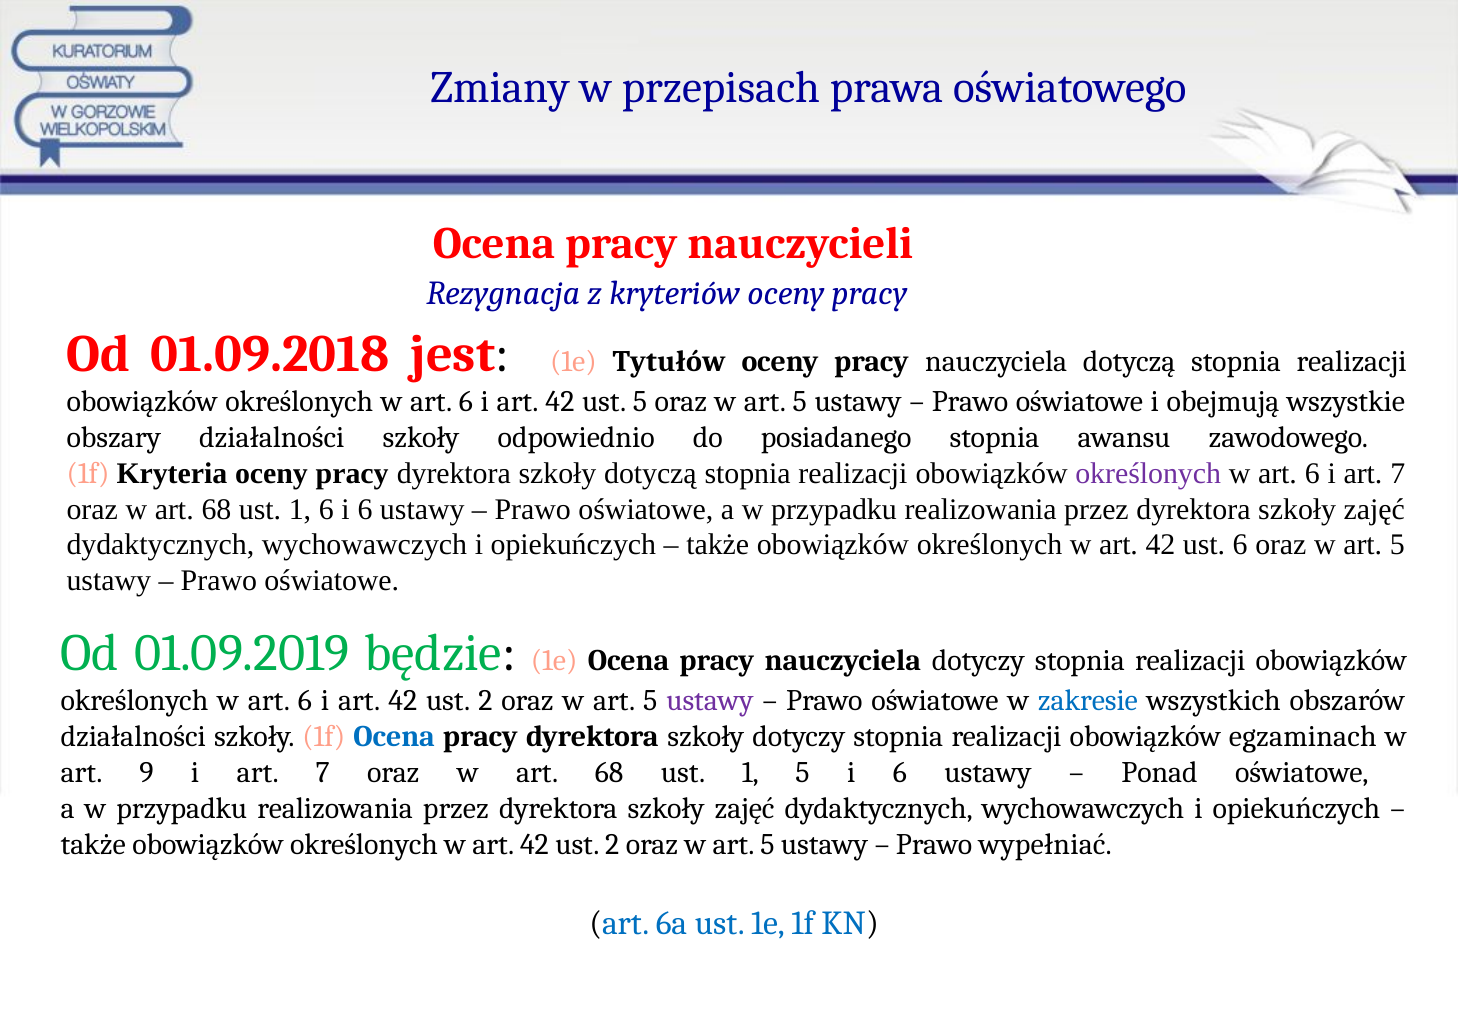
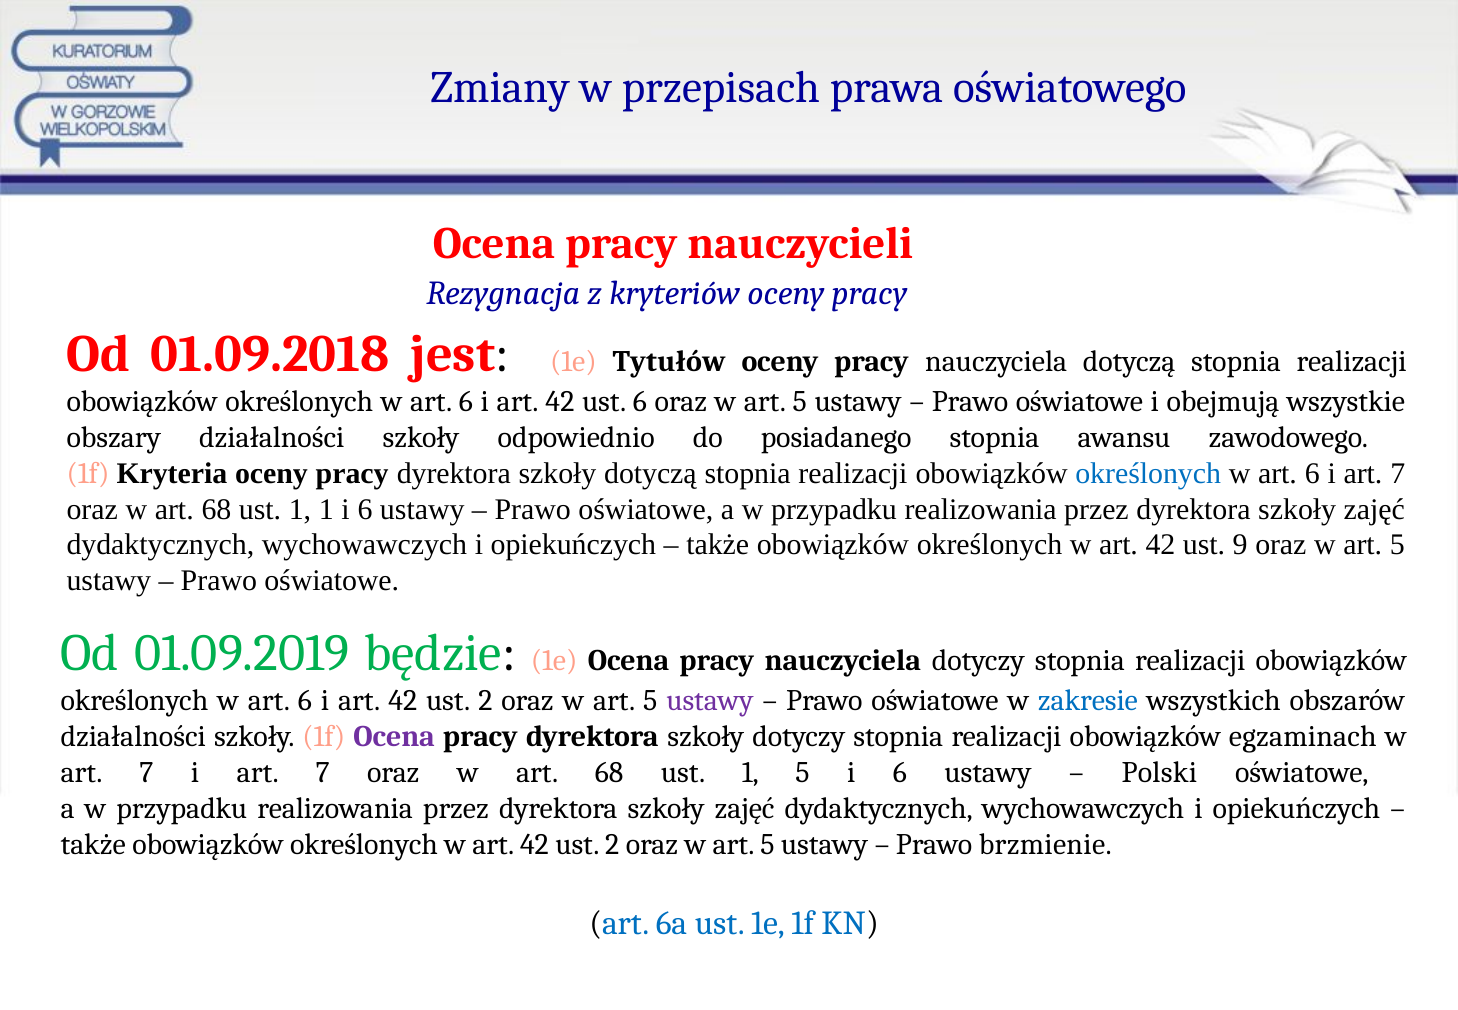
ust 5: 5 -> 6 (640, 401)
określonych colour: purple -> blue (1148, 473)
1 6: 6 -> 1 (326, 509)
ust 6: 6 -> 9 (1240, 545)
Ocena colour: blue -> purple (394, 736)
9: 9 -> 7 (146, 772)
Ponad: Ponad -> Polski (1159, 772)
wypełniać: wypełniać -> brzmienie (1045, 844)
